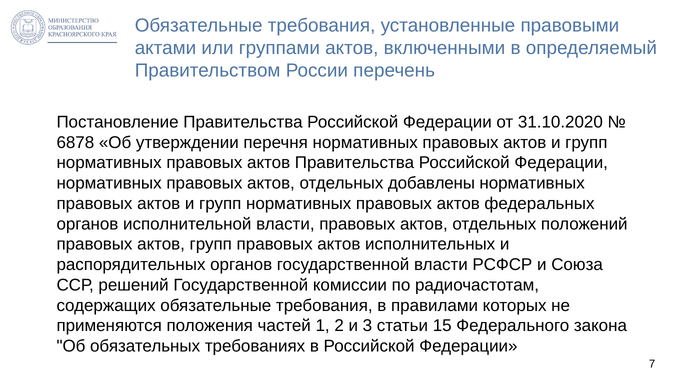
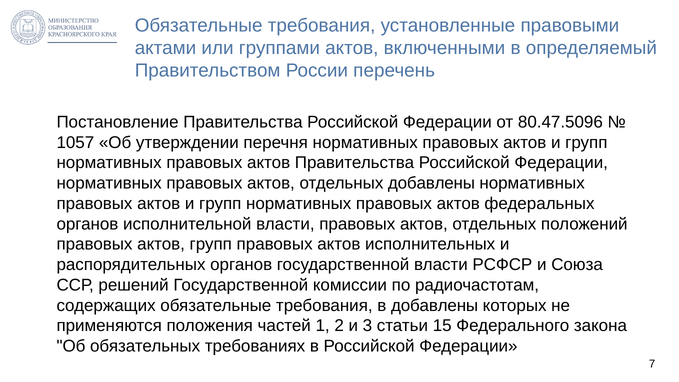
31.10.2020: 31.10.2020 -> 80.47.5096 (560, 122)
6878: 6878 -> 1057 (75, 142)
в правилами: правилами -> добавлены (435, 305)
